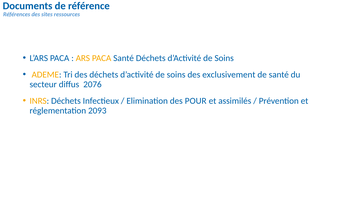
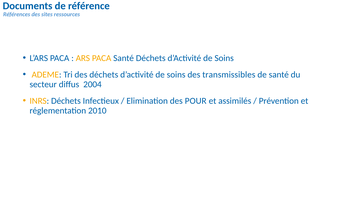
exclusivement: exclusivement -> transmissibles (229, 75)
2076: 2076 -> 2004 (92, 85)
2093: 2093 -> 2010 (97, 111)
